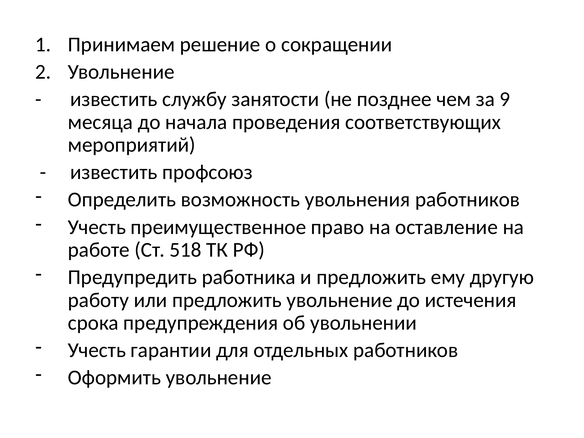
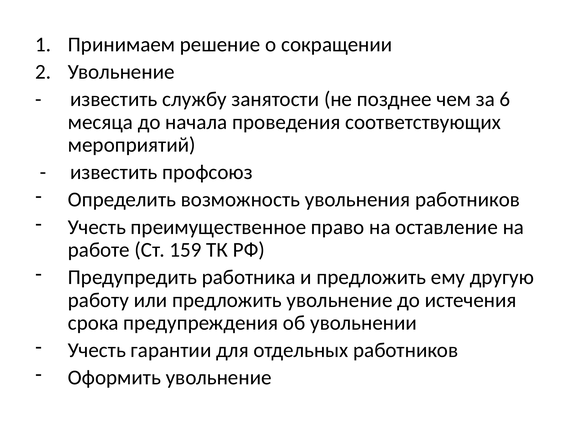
9: 9 -> 6 (505, 99)
518: 518 -> 159 (185, 250)
